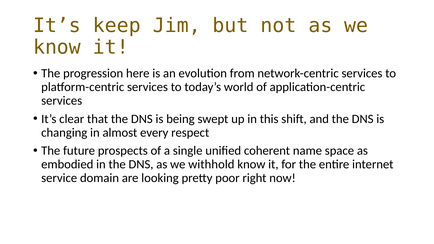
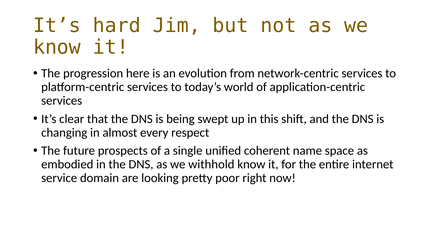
keep: keep -> hard (117, 26)
